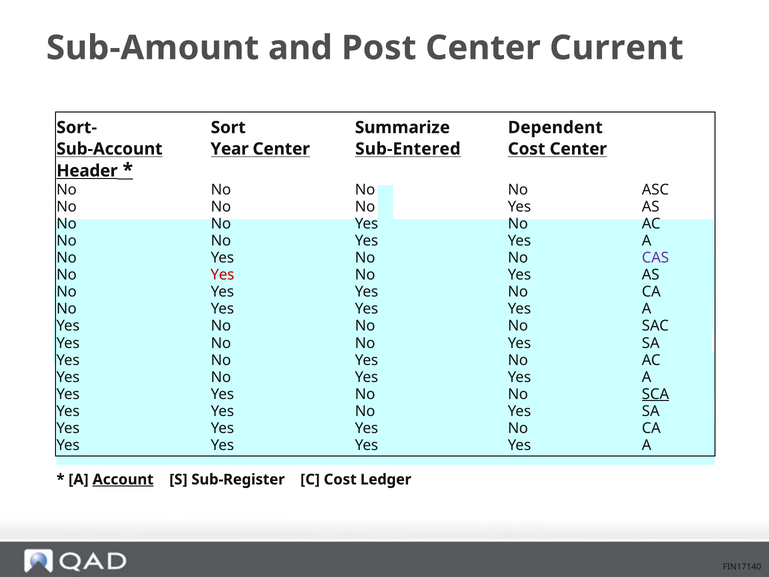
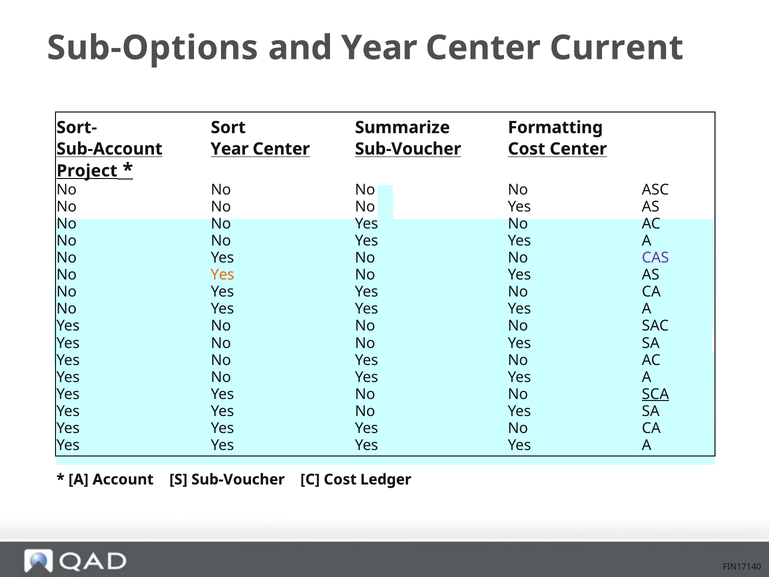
Sub-Amount: Sub-Amount -> Sub-Options (153, 48)
and Post: Post -> Year (379, 48)
Dependent: Dependent -> Formatting (555, 127)
Center Sub-Entered: Sub-Entered -> Sub-Voucher (408, 149)
Header: Header -> Project (87, 171)
Yes colour: red -> orange (222, 275)
Account underline: present -> none (123, 479)
S Sub-Register: Sub-Register -> Sub-Voucher (238, 479)
